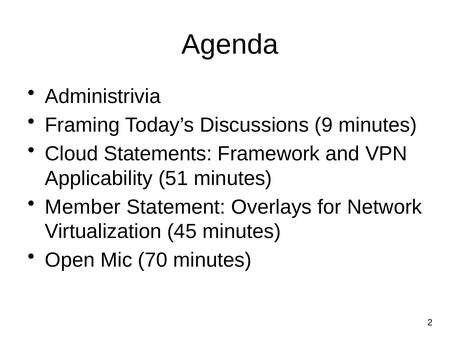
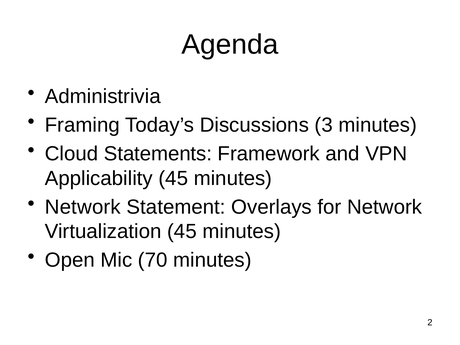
9: 9 -> 3 (324, 125)
Applicability 51: 51 -> 45 (173, 178)
Member: Member -> Network (83, 207)
